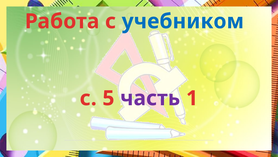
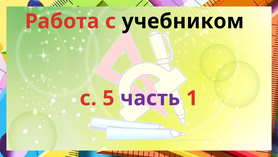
учебником colour: blue -> black (183, 21)
